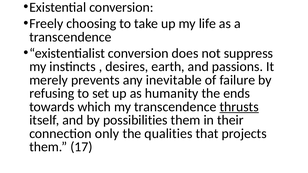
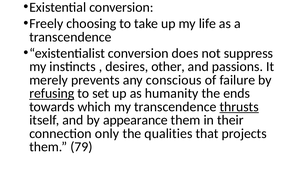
earth: earth -> other (168, 67)
inevitable: inevitable -> conscious (174, 80)
refusing underline: none -> present (52, 94)
possibilities: possibilities -> appearance (135, 120)
17: 17 -> 79 (81, 147)
